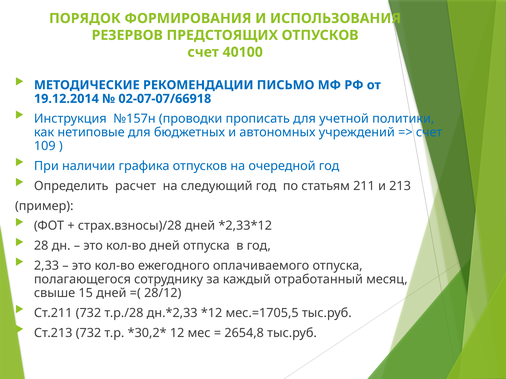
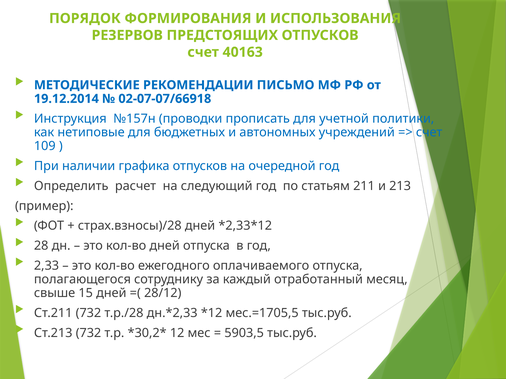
40100: 40100 -> 40163 (243, 52)
2654,8: 2654,8 -> 5903,5 (244, 333)
